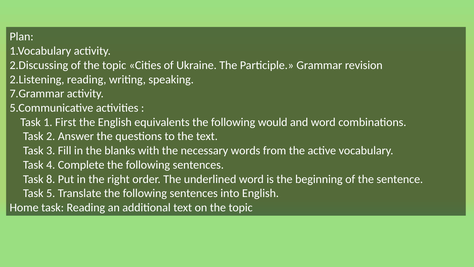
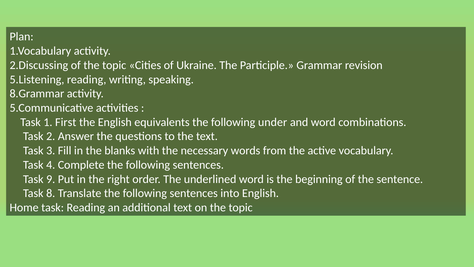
2.Listening: 2.Listening -> 5.Listening (37, 79)
7.Grammar: 7.Grammar -> 8.Grammar (37, 94)
would: would -> under (273, 122)
8: 8 -> 9 (51, 179)
5: 5 -> 8 (51, 193)
